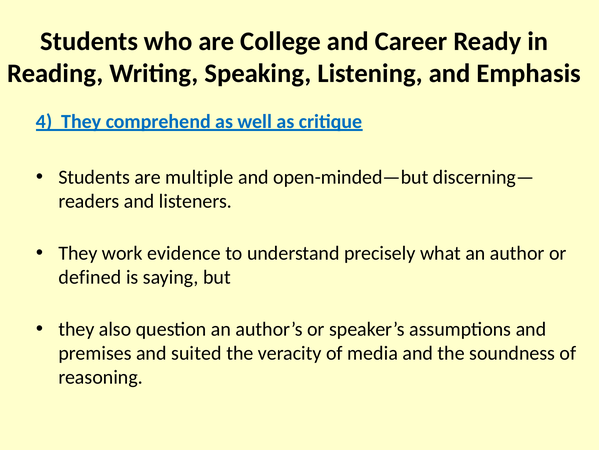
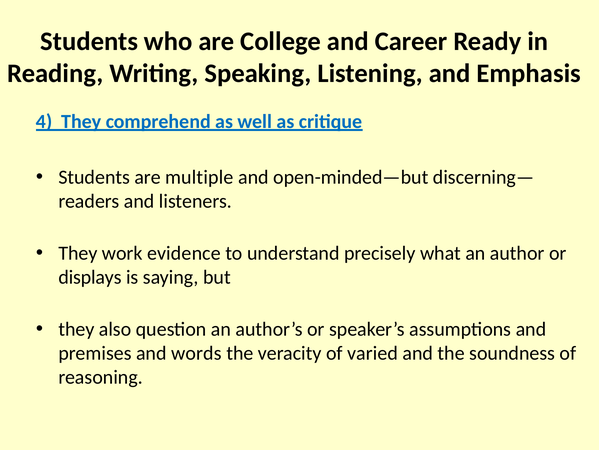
defined: defined -> displays (90, 277)
suited: suited -> words (196, 353)
media: media -> varied (373, 353)
